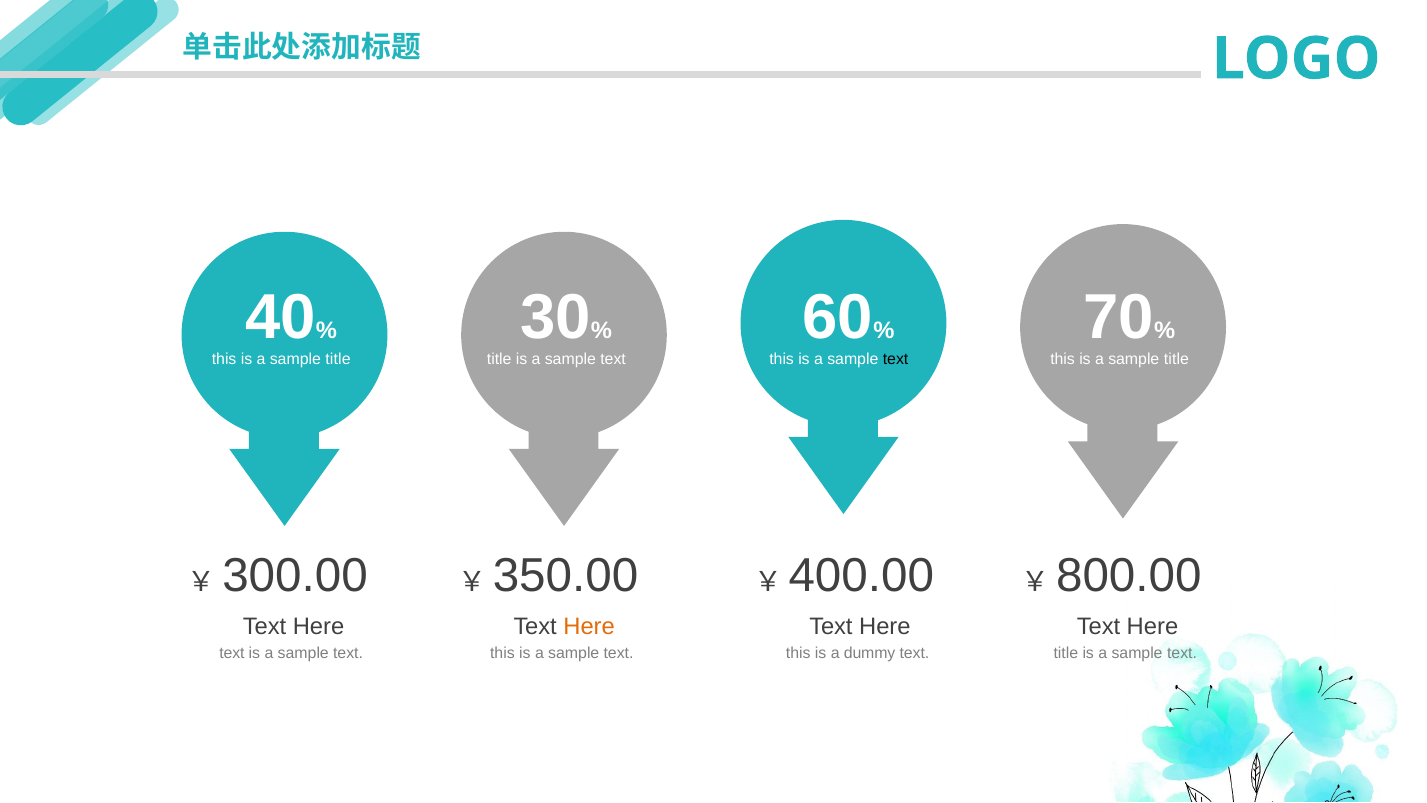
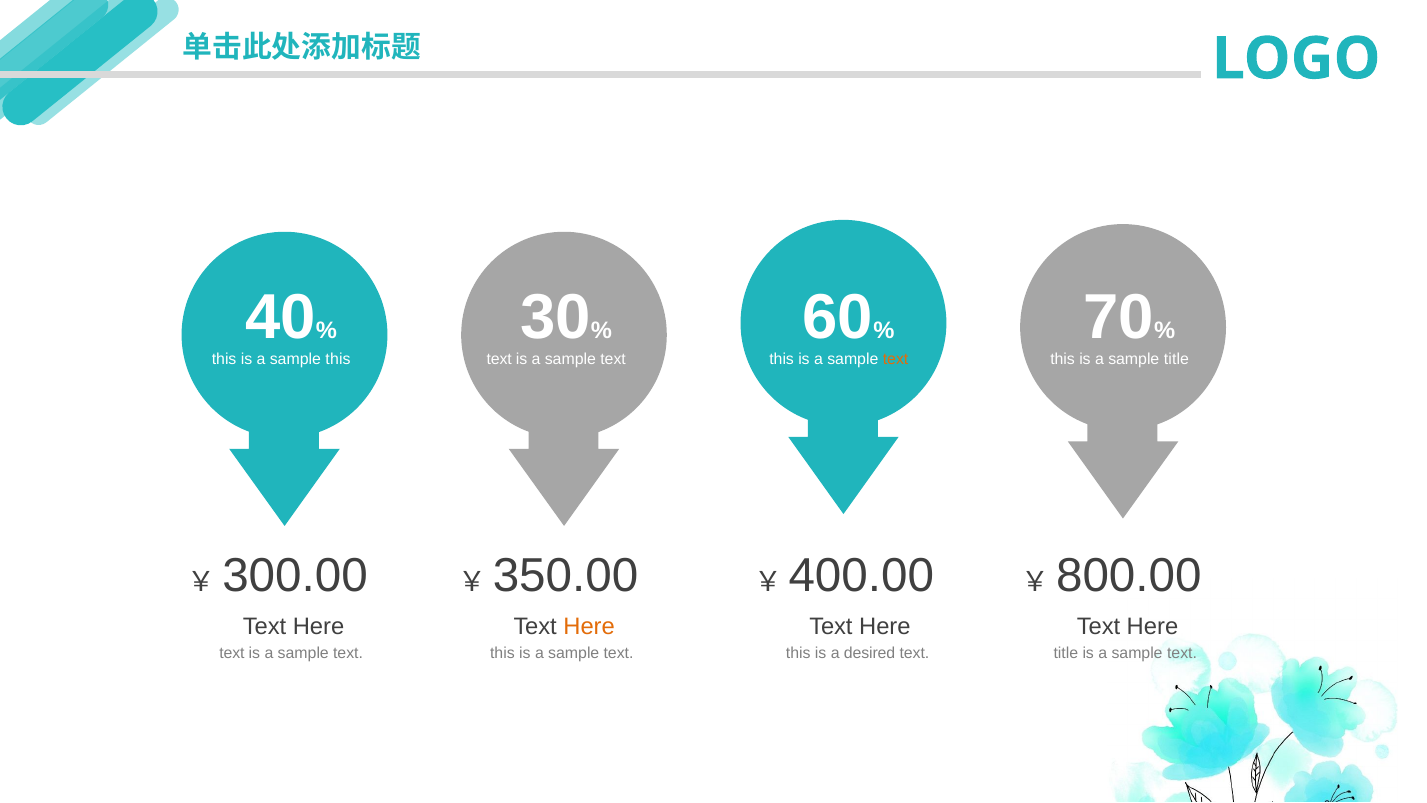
title: title -> this (338, 359)
title: title -> text (499, 359)
text colour: black -> orange (896, 359)
dummy: dummy -> desired (870, 653)
